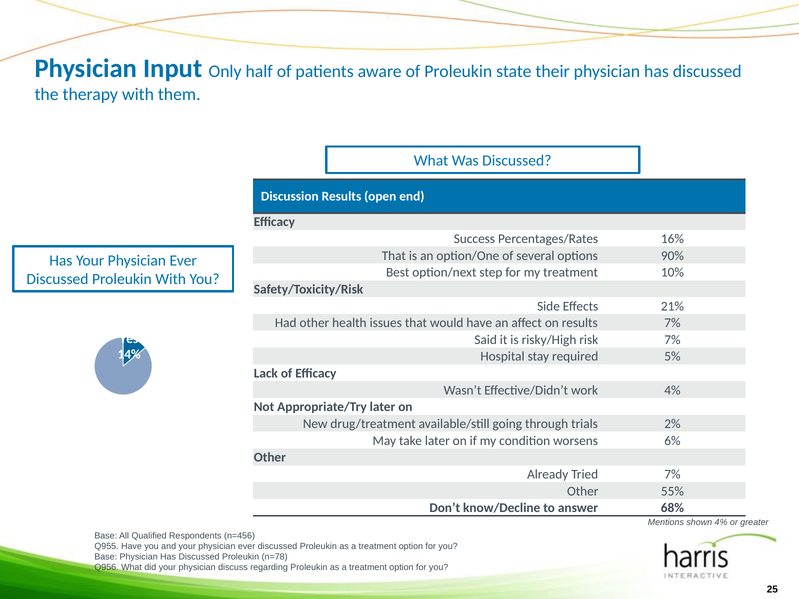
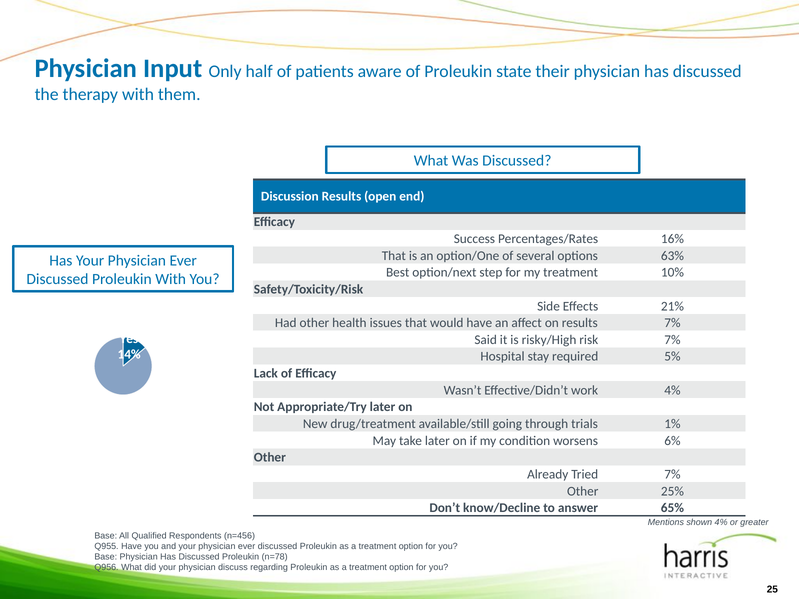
90%: 90% -> 63% (672, 256)
2%: 2% -> 1% (672, 424)
55%: 55% -> 25% (672, 491)
68%: 68% -> 65% (672, 508)
